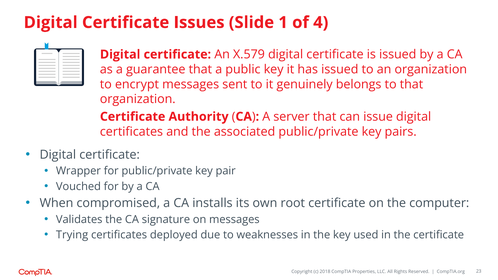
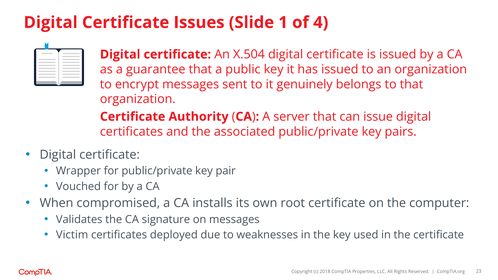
X.579: X.579 -> X.504 (249, 54)
Trying: Trying -> Victim (72, 235)
